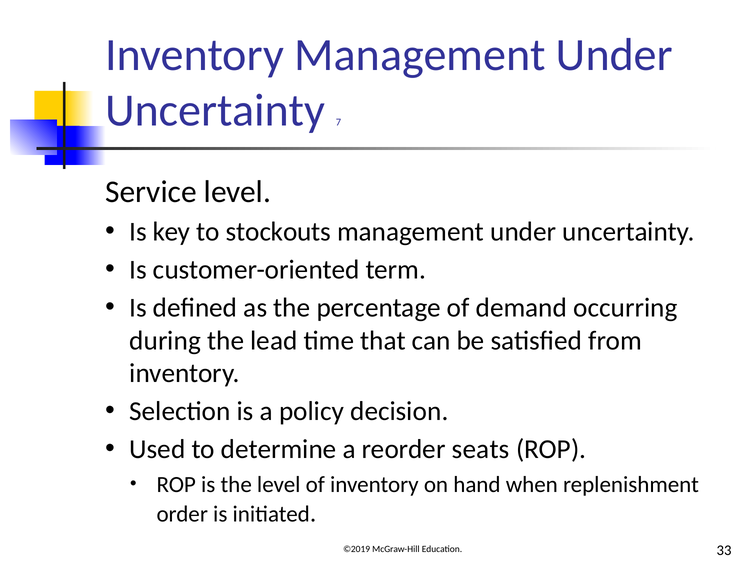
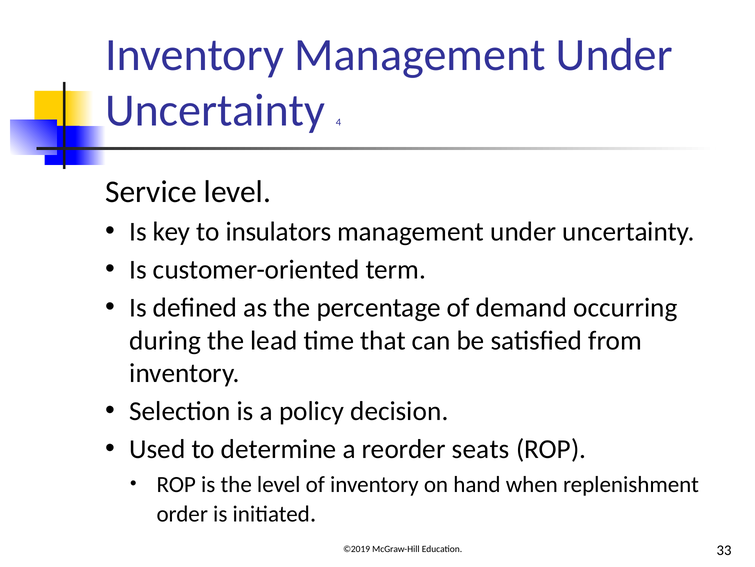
7: 7 -> 4 (339, 122)
stockouts: stockouts -> insulators (279, 232)
